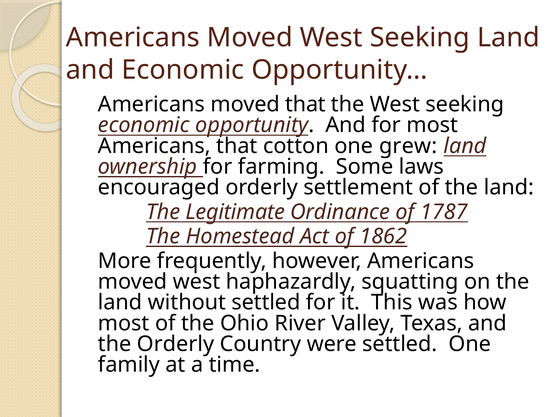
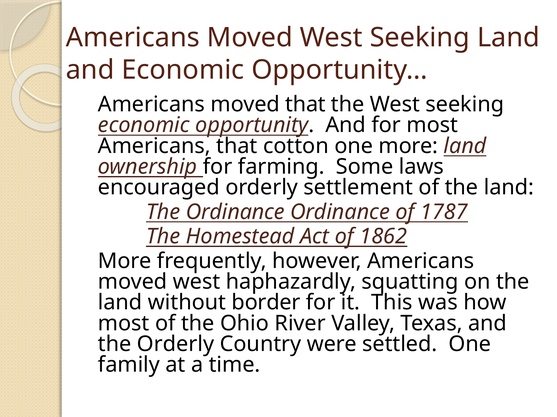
one grew: grew -> more (408, 146)
The Legitimate: Legitimate -> Ordinance (235, 212)
without settled: settled -> border (266, 303)
